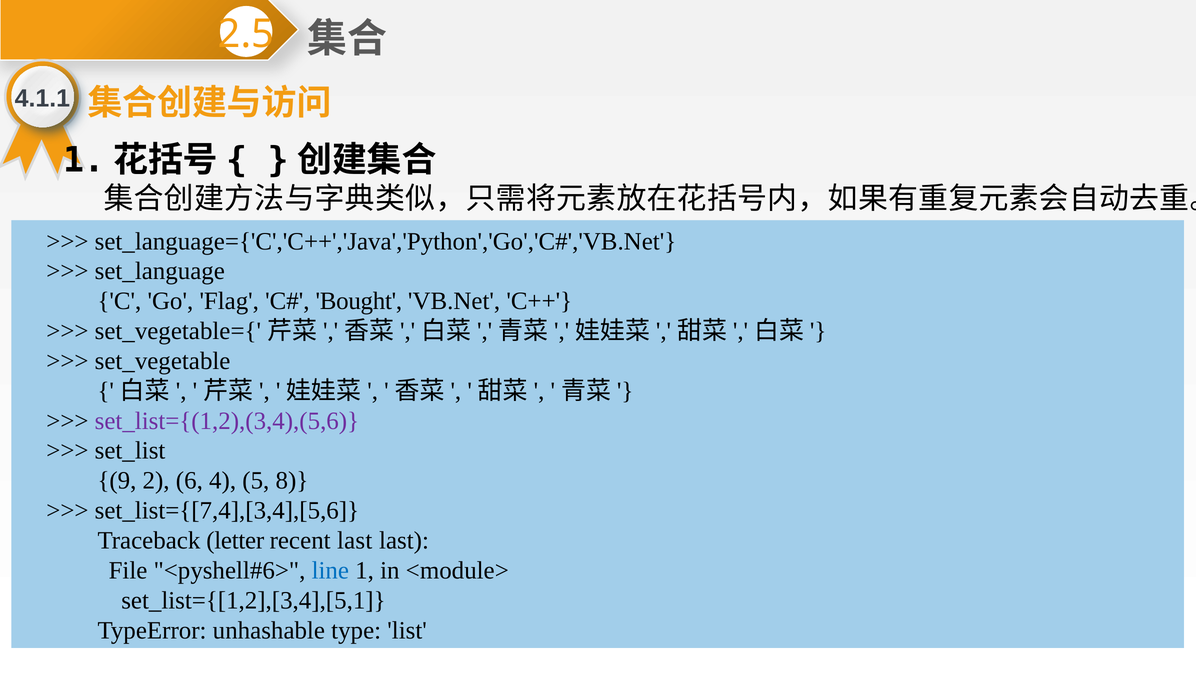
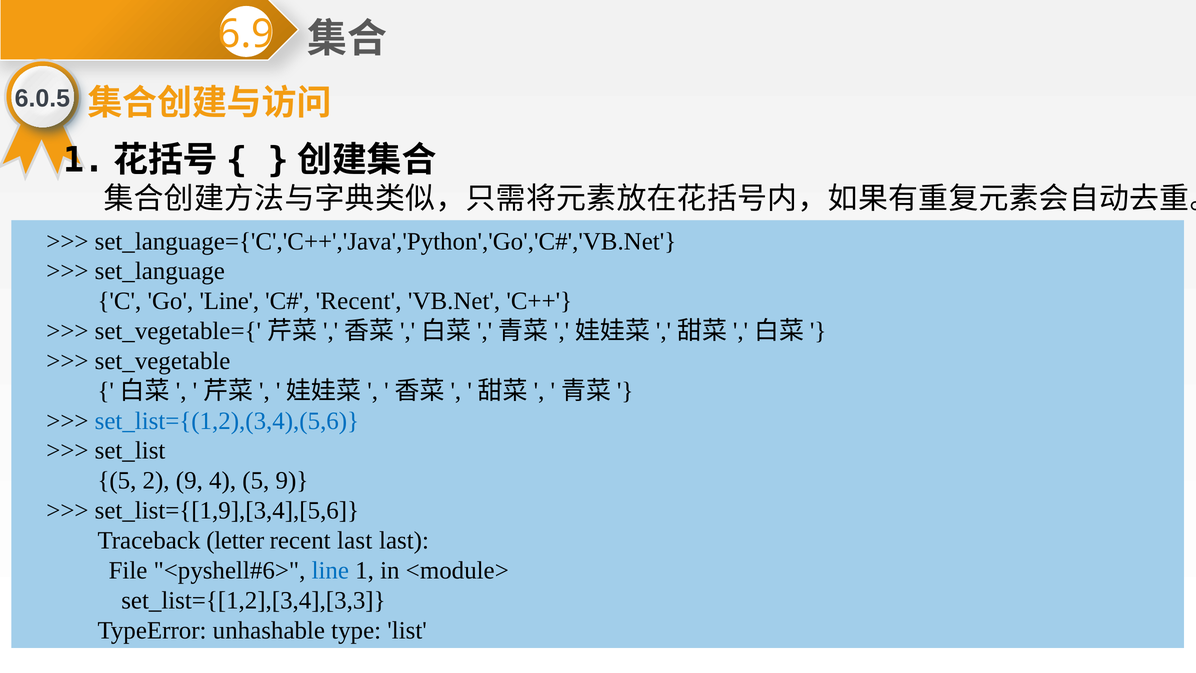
2.5: 2.5 -> 6.9 (246, 34)
4.1.1: 4.1.1 -> 6.0.5 (42, 98)
Go Flag: Flag -> Line (229, 301)
Bought: Bought -> Recent (359, 301)
set_list={(1,2),(3,4),(5,6 colour: purple -> blue (227, 421)
9: 9 -> 5 (117, 480)
2 6: 6 -> 9 (189, 480)
5 8: 8 -> 9 (292, 480)
set_list={[7,4],[3,4],[5,6: set_list={[7,4],[3,4],[5,6 -> set_list={[1,9],[3,4],[5,6 (227, 510)
set_list={[1,2],[3,4],[5,1: set_list={[1,2],[3,4],[5,1 -> set_list={[1,2],[3,4],[3,3 (253, 600)
